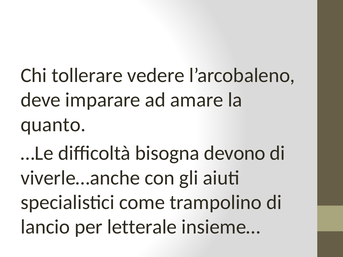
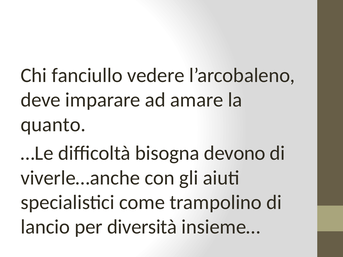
tollerare: tollerare -> fanciullo (87, 75)
letterale: letterale -> diversità (142, 227)
